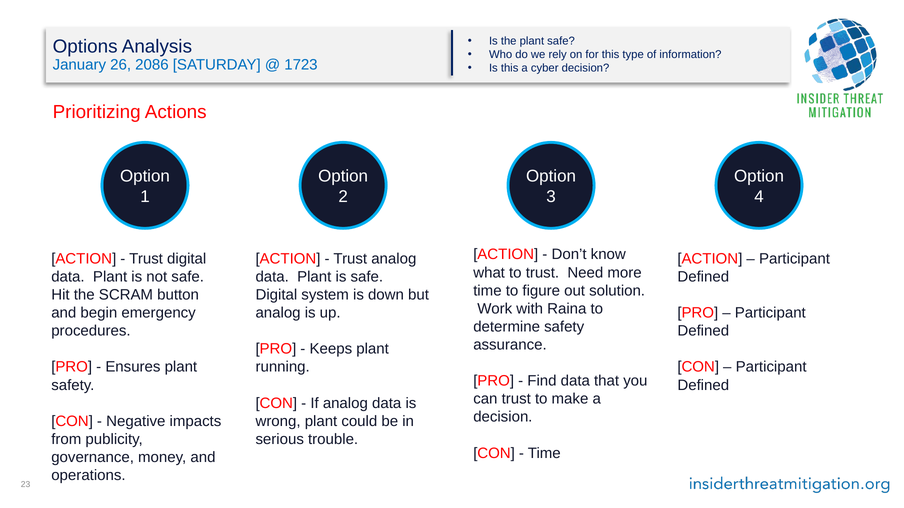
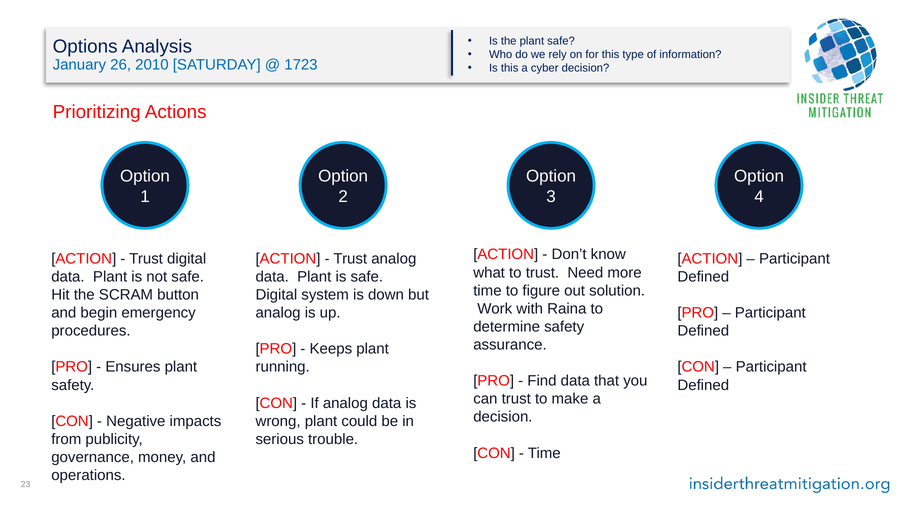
2086: 2086 -> 2010 (152, 65)
